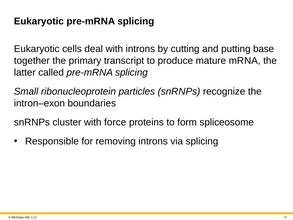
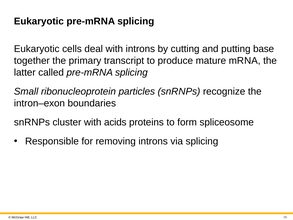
force: force -> acids (115, 122)
